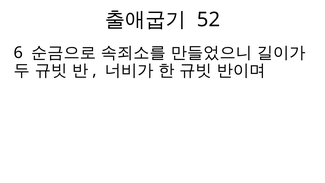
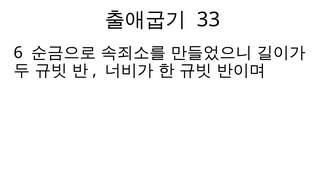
52: 52 -> 33 (209, 20)
